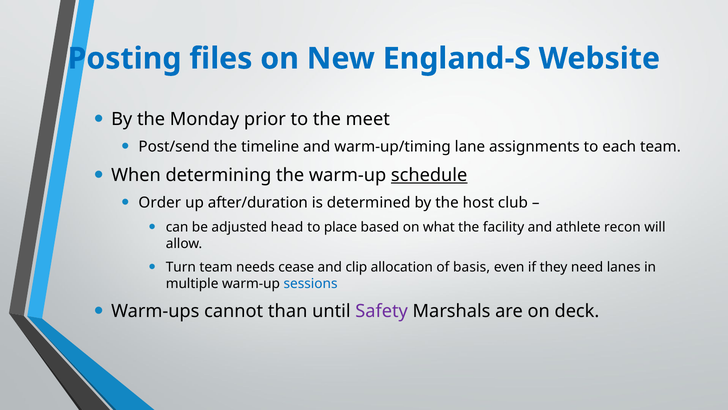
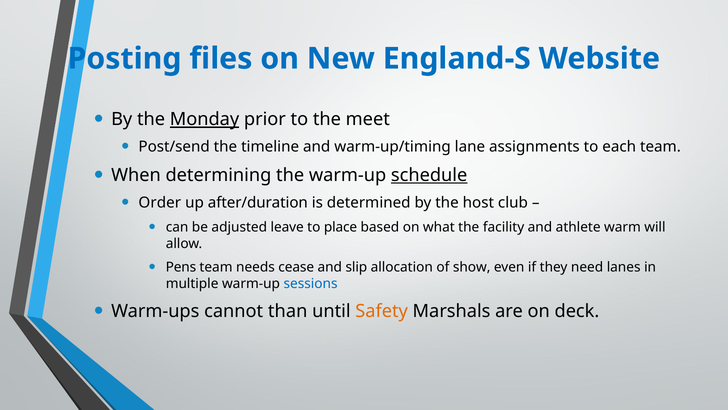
Monday underline: none -> present (204, 119)
head: head -> leave (287, 227)
recon: recon -> warm (622, 227)
Turn: Turn -> Pens (181, 267)
clip: clip -> slip (356, 267)
basis: basis -> show (472, 267)
Safety colour: purple -> orange (382, 311)
